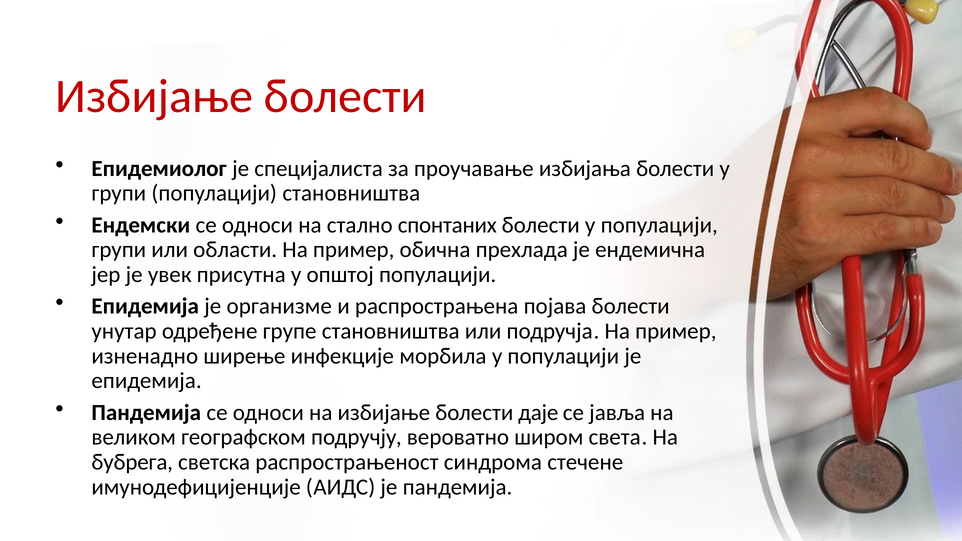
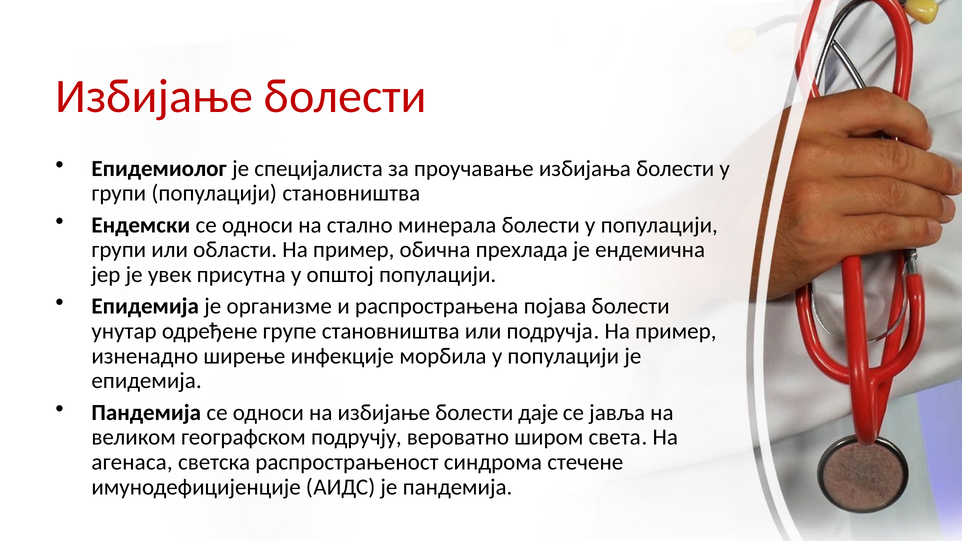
спонтаних: спонтаних -> минерала (447, 225)
бубрега: бубрега -> агенаса (132, 462)
